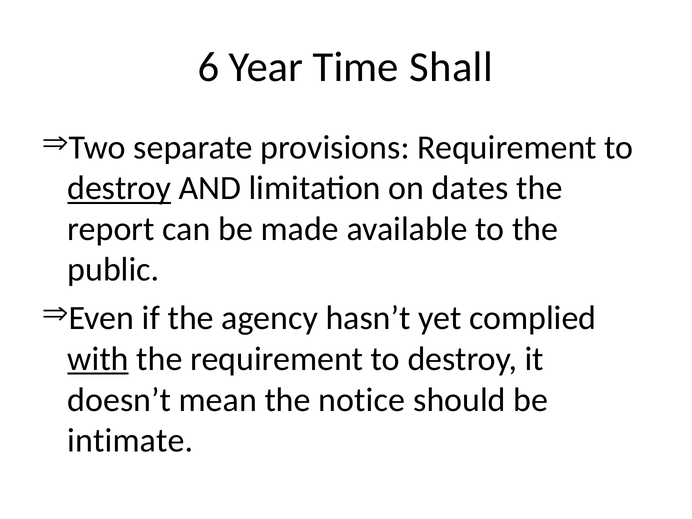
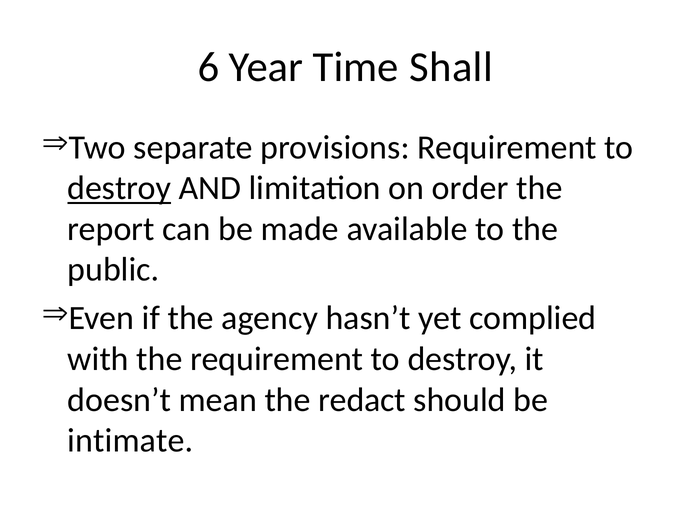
dates: dates -> order (470, 188)
with underline: present -> none (98, 359)
notice: notice -> redact (362, 400)
